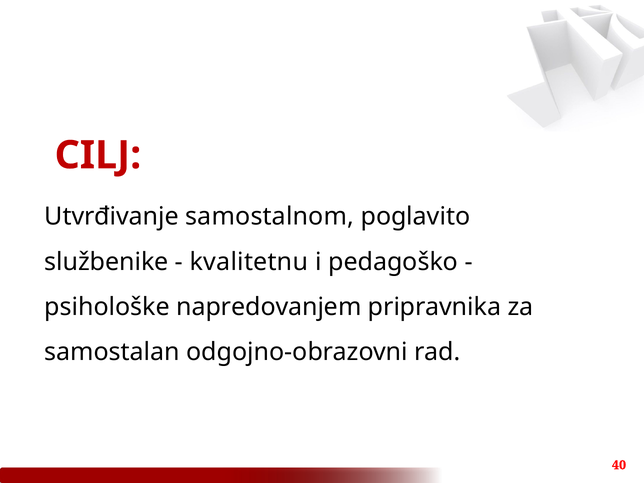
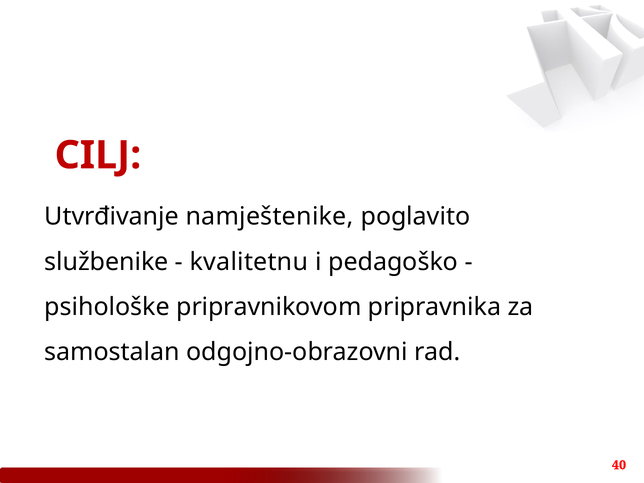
samostalnom: samostalnom -> namještenike (270, 217)
napredovanjem: napredovanjem -> pripravnikovom (269, 307)
